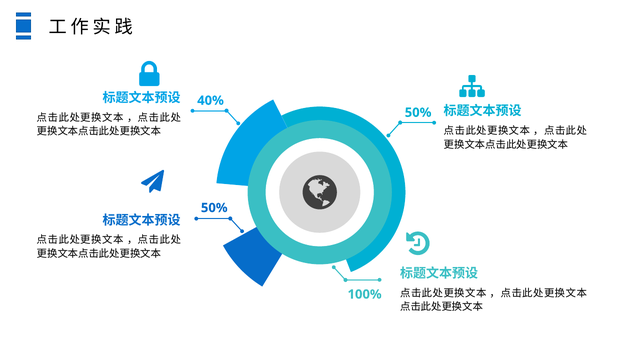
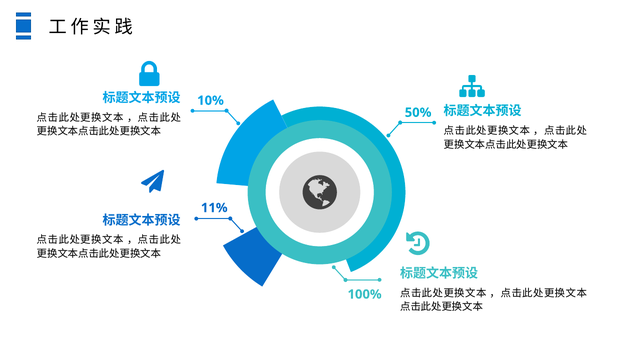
40%: 40% -> 10% (211, 101)
50%: 50% -> 11% (214, 208)
